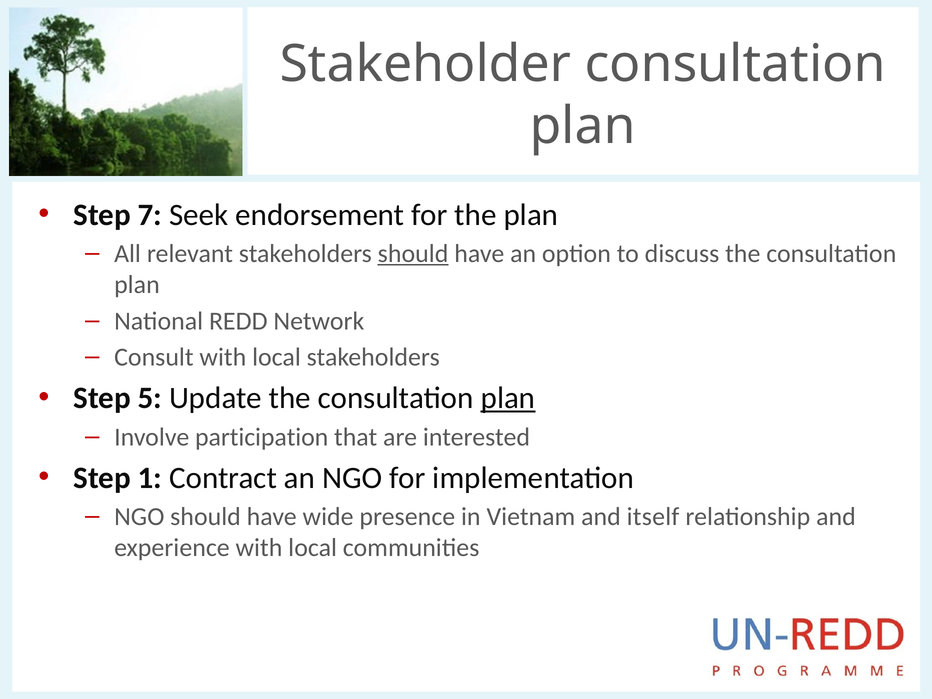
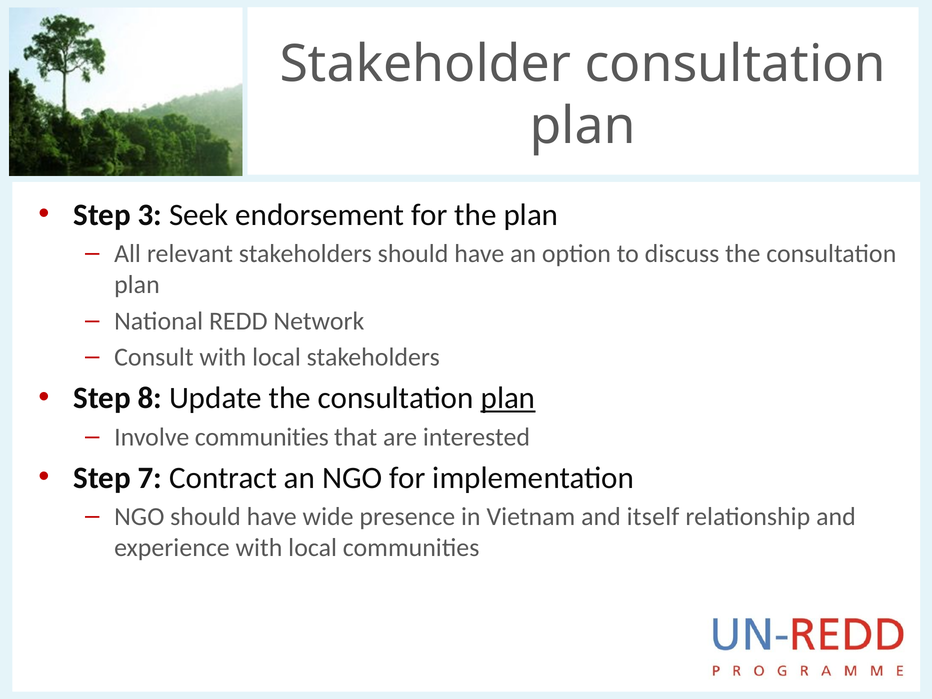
7: 7 -> 3 (150, 215)
should underline: present -> none (413, 254)
5: 5 -> 8 (150, 398)
Involve participation: participation -> communities (262, 437)
1: 1 -> 7 (150, 478)
